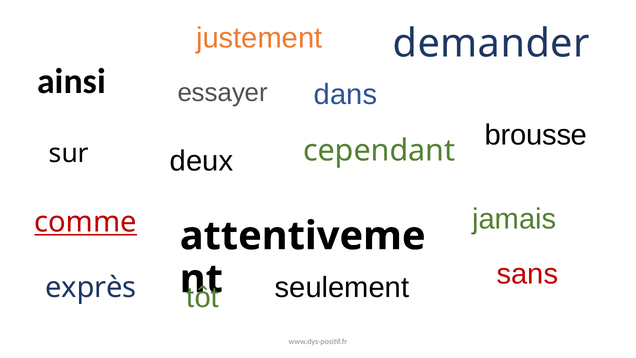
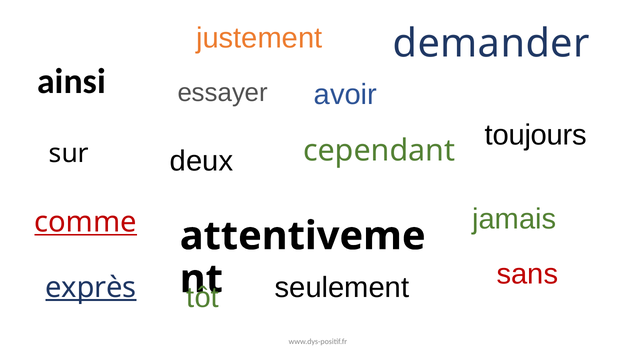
dans: dans -> avoir (346, 95)
brousse: brousse -> toujours (536, 135)
exprès underline: none -> present (91, 287)
